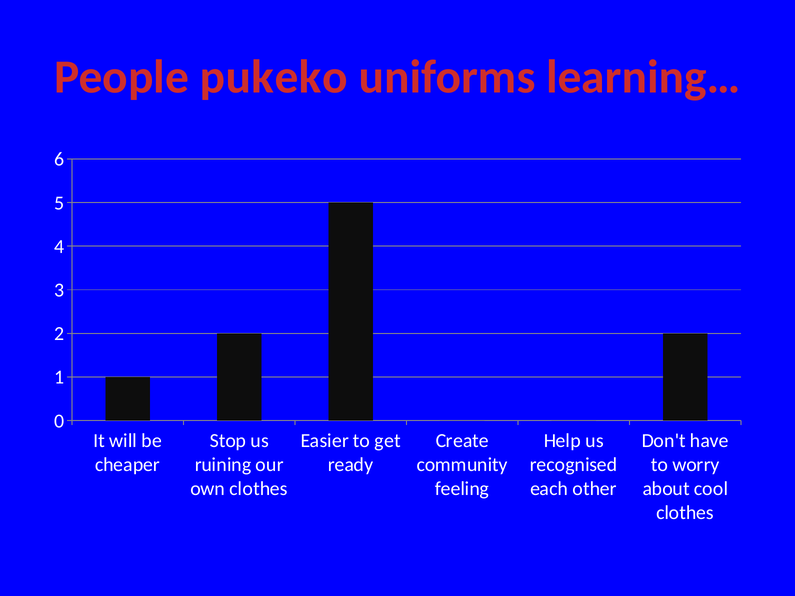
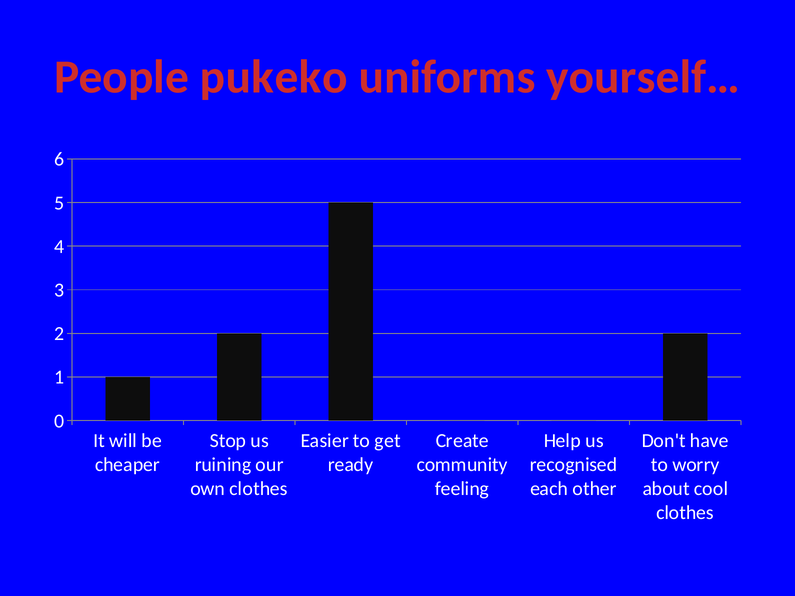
learning…: learning… -> yourself… (643, 77)
